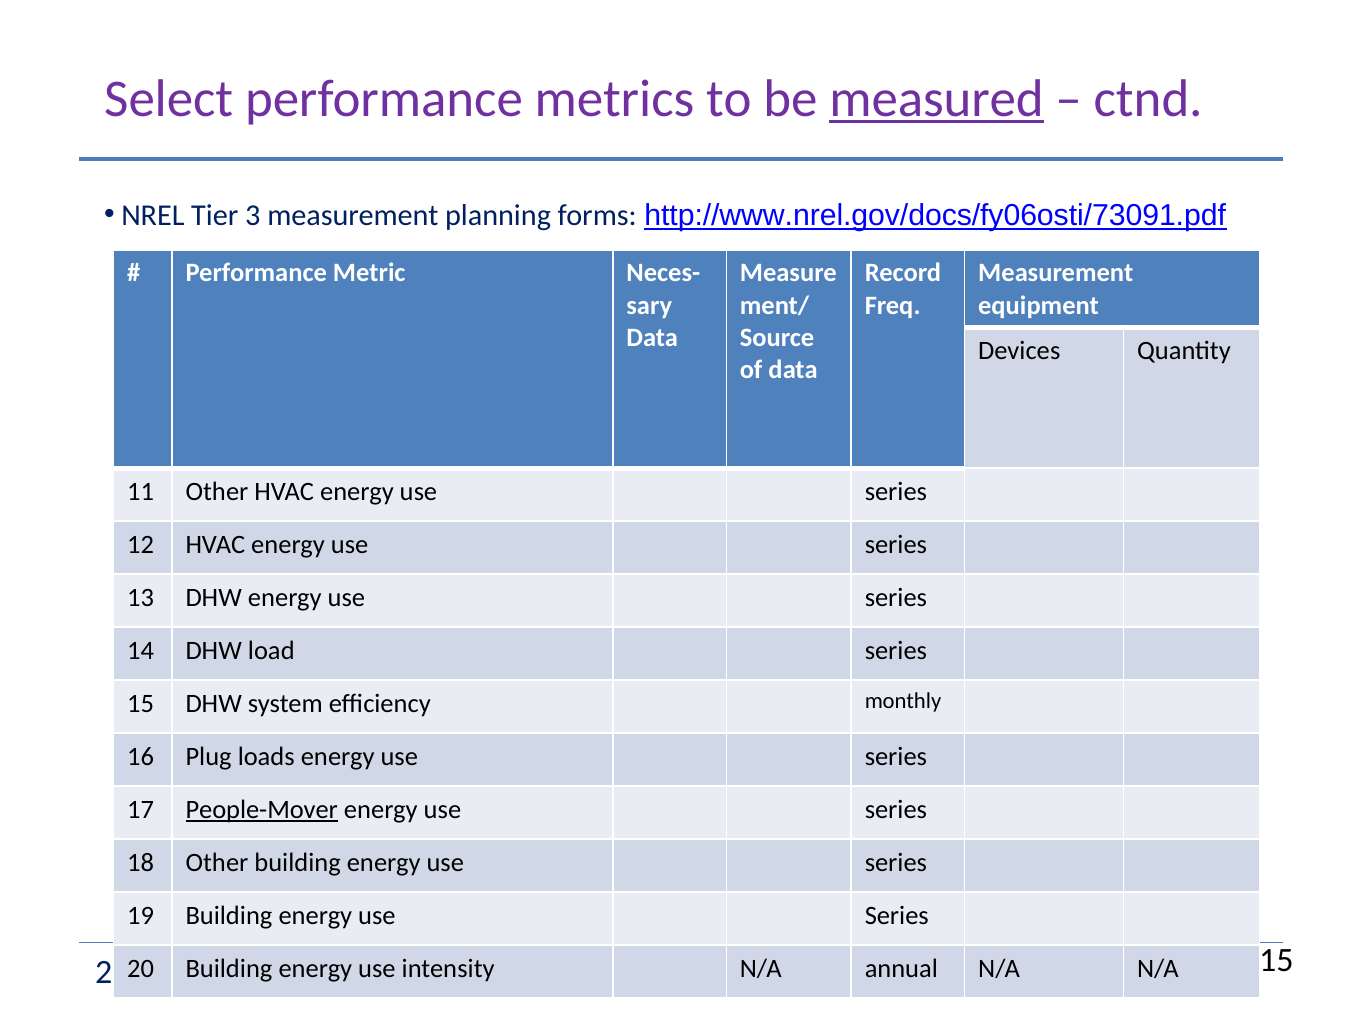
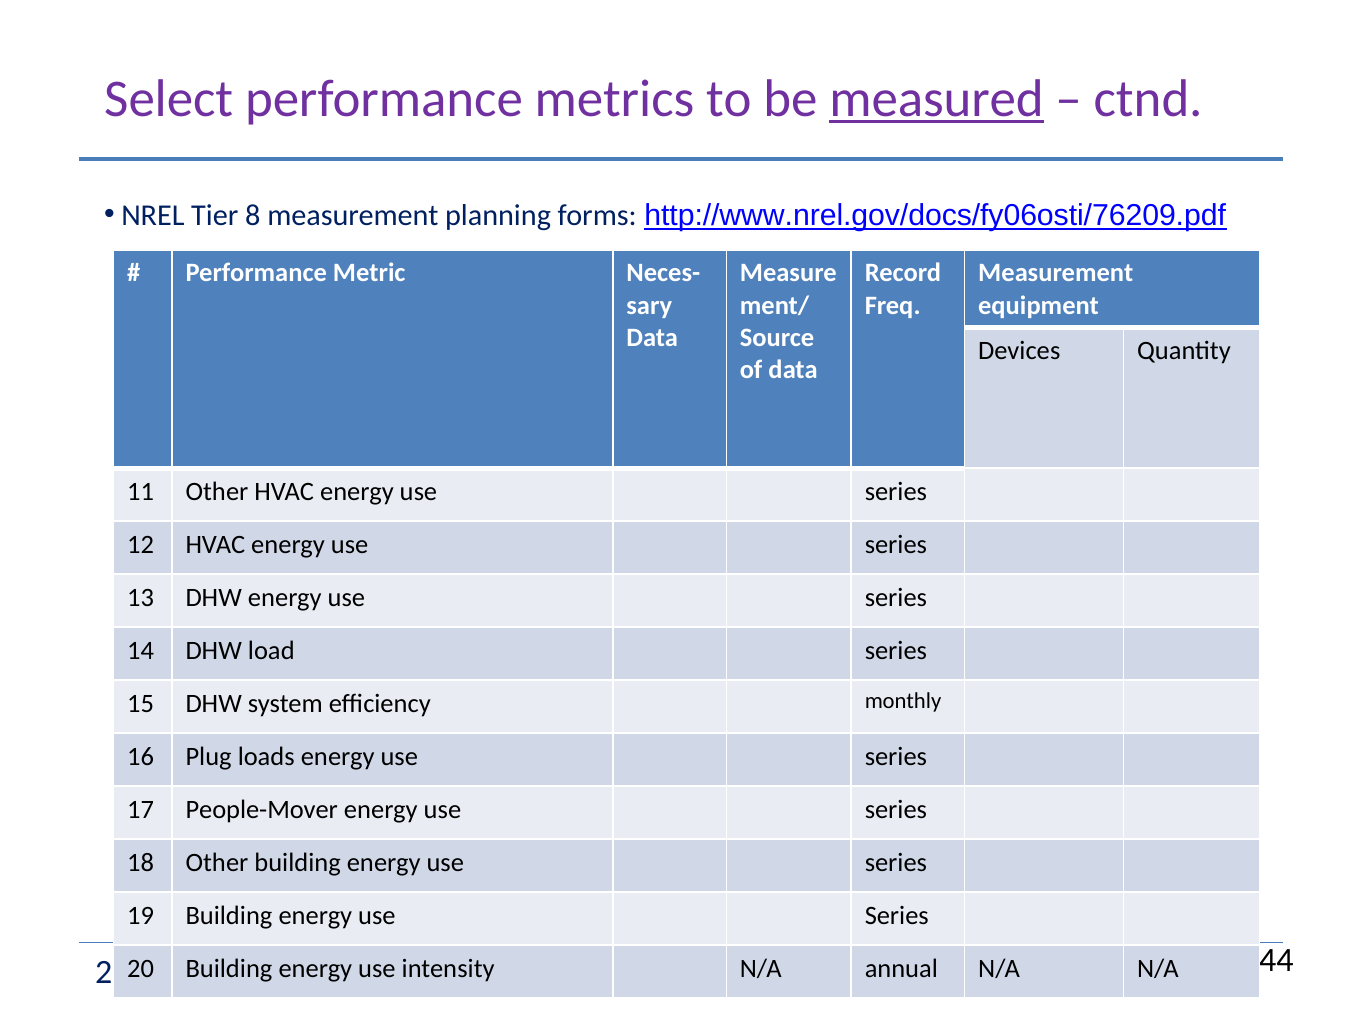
3: 3 -> 8 (253, 215)
http://www.nrel.gov/docs/fy06osti/73091.pdf: http://www.nrel.gov/docs/fy06osti/73091.pdf -> http://www.nrel.gov/docs/fy06osti/76209.pdf (935, 215)
People-Mover underline: present -> none (262, 809)
15: 15 -> 44 (1276, 960)
